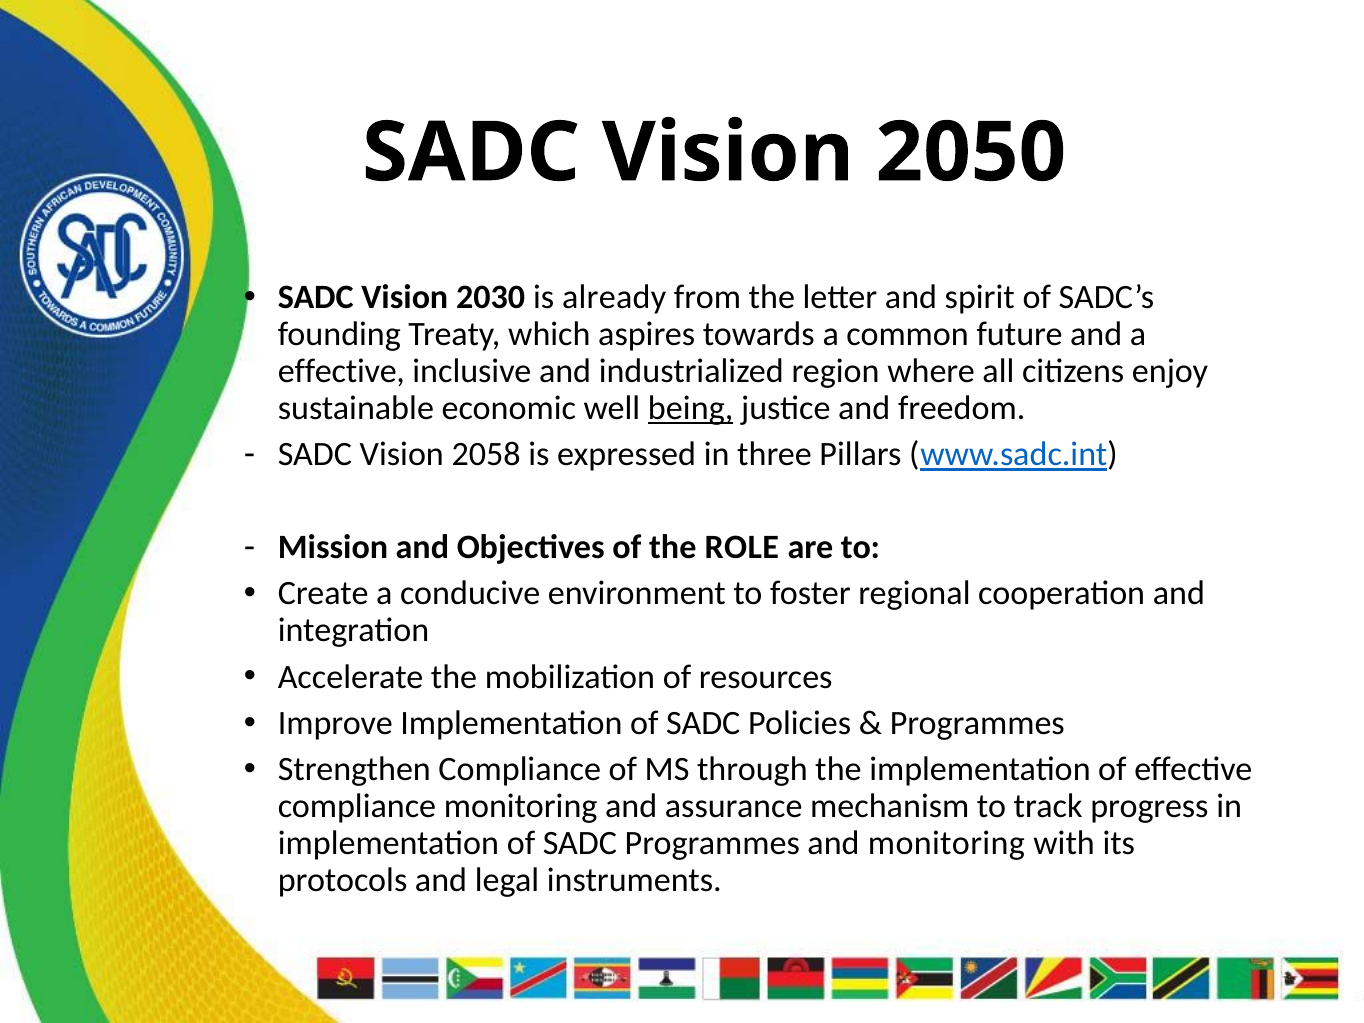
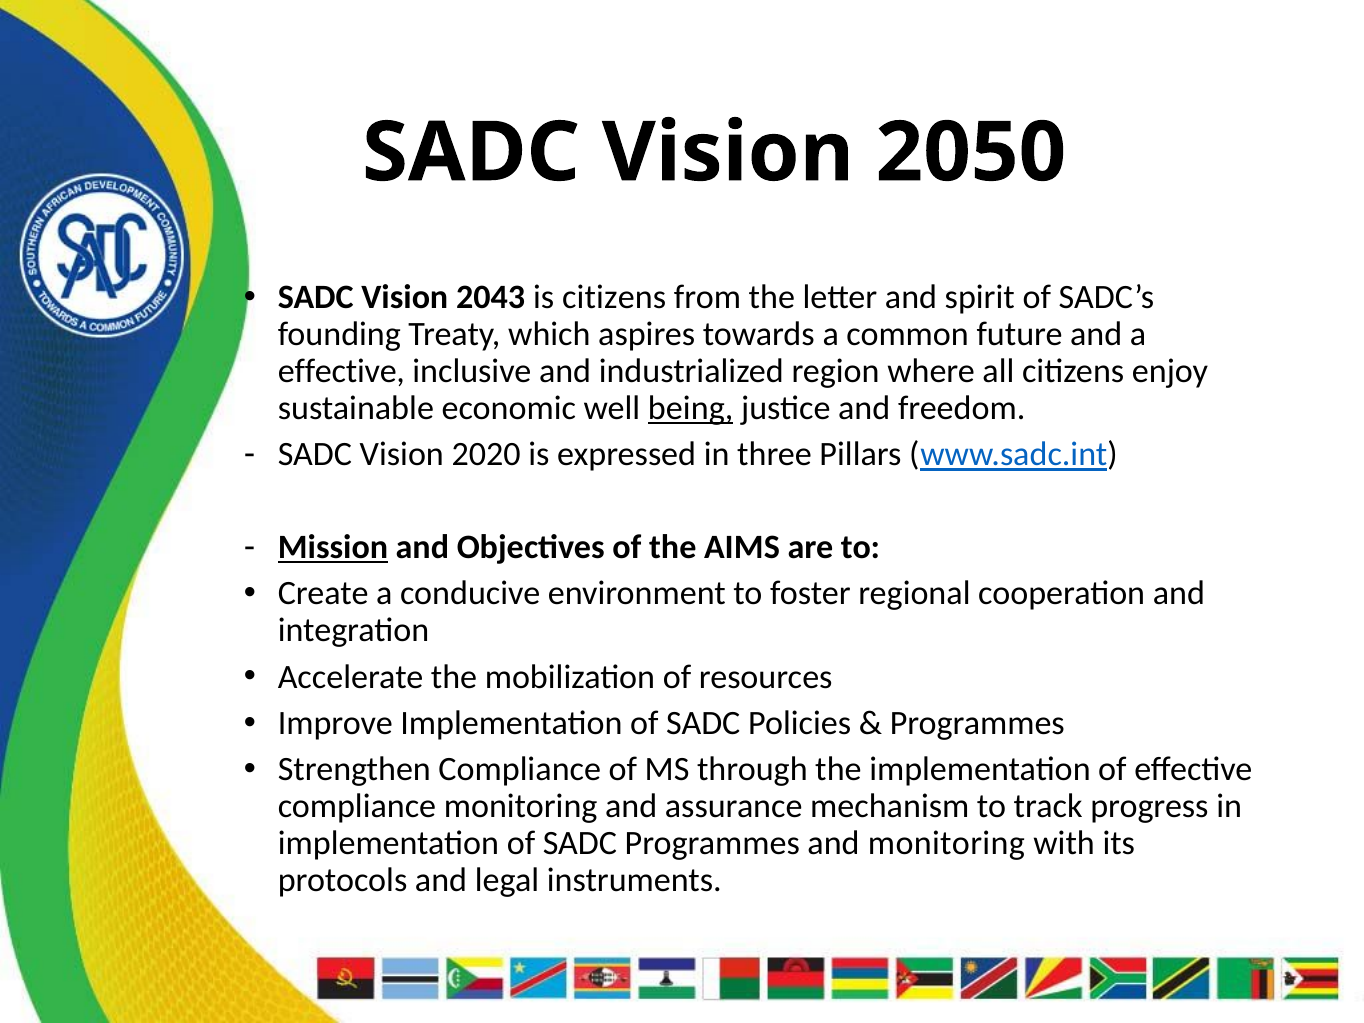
2030: 2030 -> 2043 (491, 297)
is already: already -> citizens (614, 297)
2058: 2058 -> 2020 (486, 455)
Mission underline: none -> present (333, 547)
ROLE: ROLE -> AIMS (742, 547)
